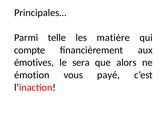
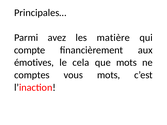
telle: telle -> avez (57, 38)
sera: sera -> cela (81, 63)
que alors: alors -> mots (126, 63)
émotion: émotion -> comptes (32, 75)
vous payé: payé -> mots (109, 75)
